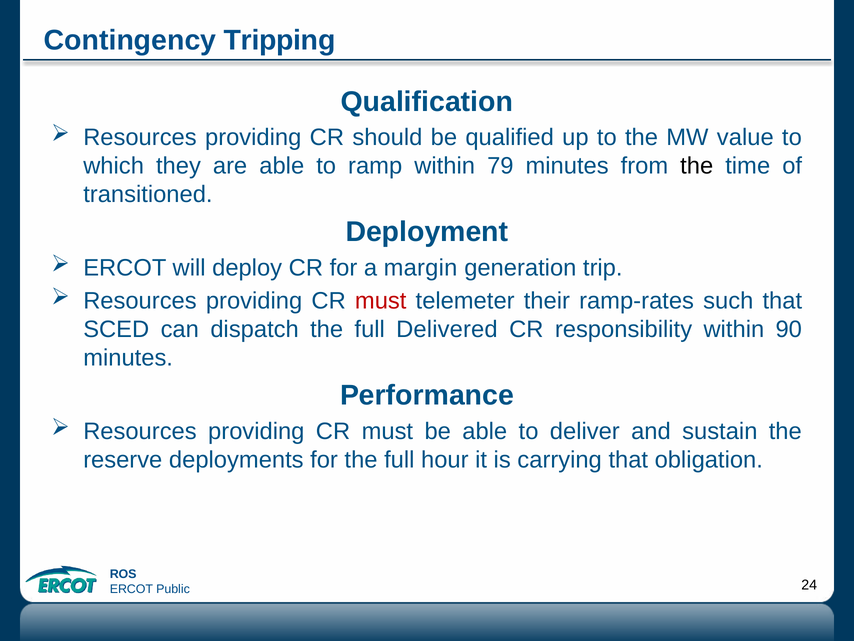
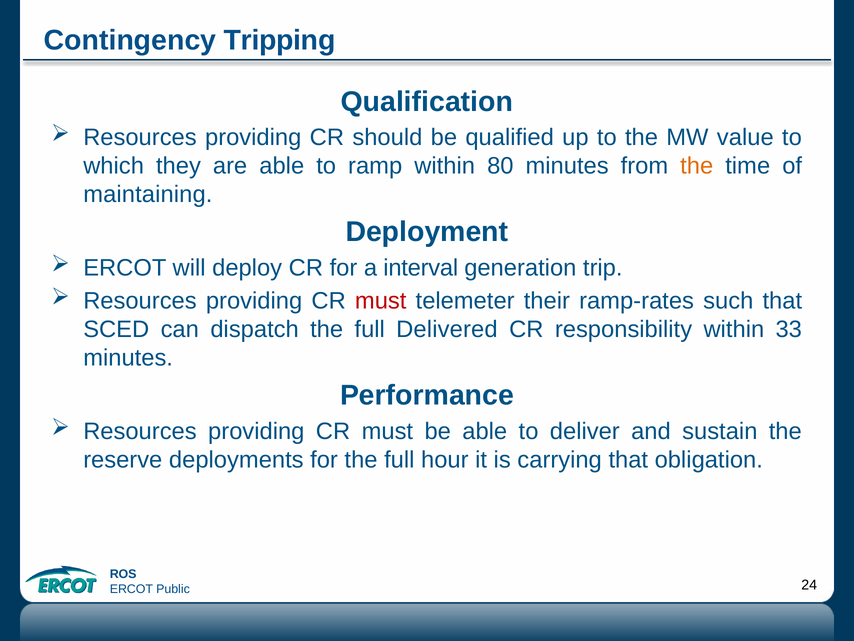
79: 79 -> 80 (500, 166)
the colour: black -> orange (697, 166)
transitioned: transitioned -> maintaining (148, 194)
margin: margin -> interval (421, 267)
90: 90 -> 33 (789, 329)
